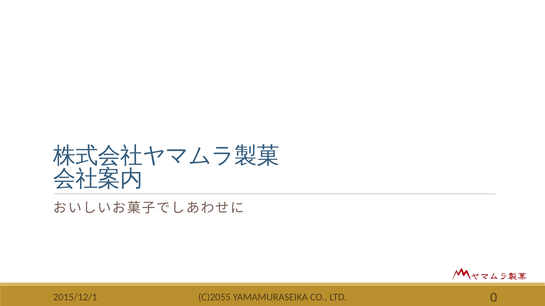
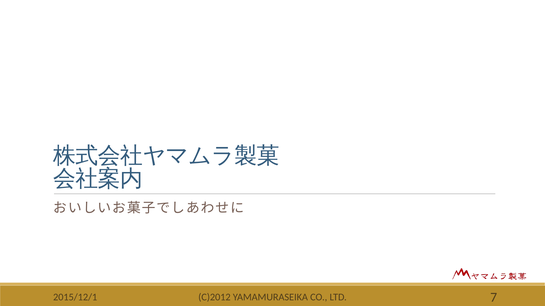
C)2055: C)2055 -> C)2012 (214, 298)
0: 0 -> 7 (494, 298)
